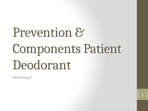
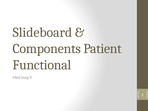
Prevention: Prevention -> Slideboard (42, 32)
Deodorant: Deodorant -> Functional (42, 65)
